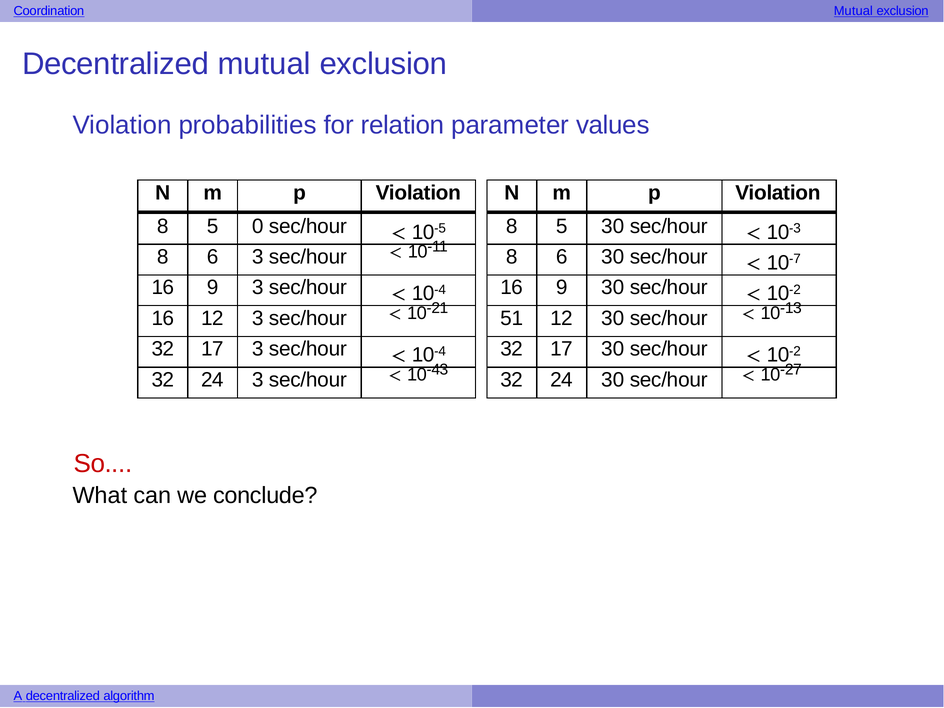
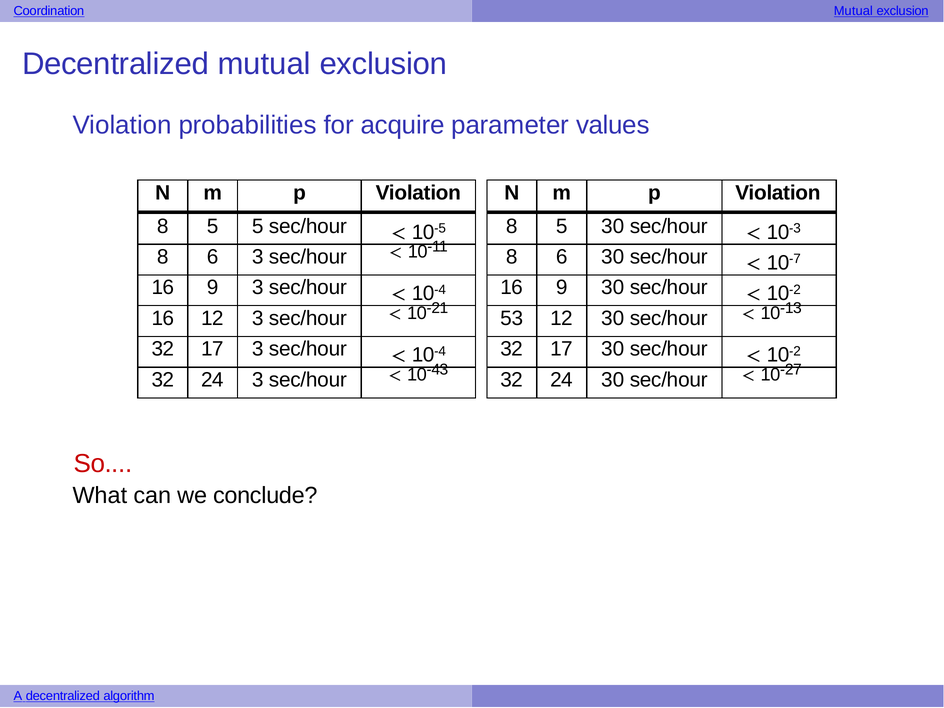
relation: relation -> acquire (403, 125)
5 0: 0 -> 5 (258, 226)
51: 51 -> 53 (512, 319)
